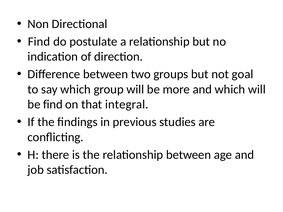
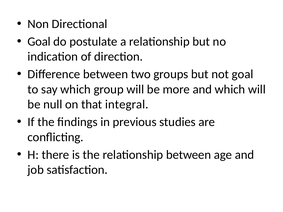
Find: Find -> Goal (39, 42)
be find: find -> null (53, 105)
